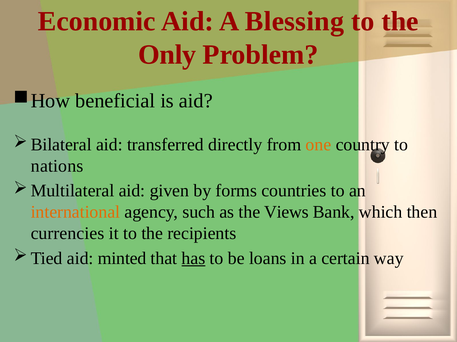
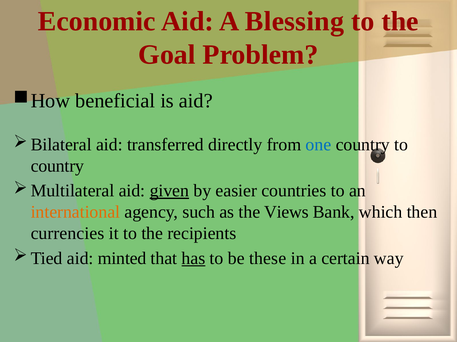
Only: Only -> Goal (167, 55)
one colour: orange -> blue (318, 145)
nations: nations -> country (57, 166)
given underline: none -> present (169, 191)
forms: forms -> easier (236, 191)
loans: loans -> these (268, 259)
